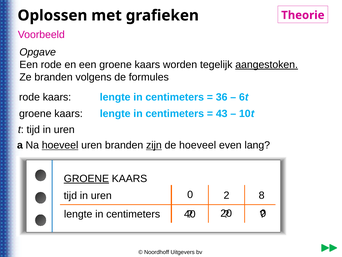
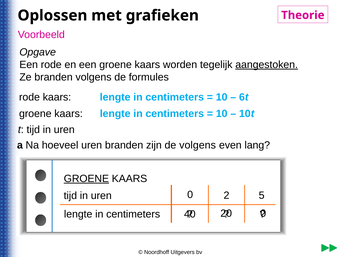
36: 36 -> 10 (222, 97)
43: 43 -> 10 (222, 113)
hoeveel underline: present -> none (60, 145)
zijn underline: present -> none (154, 145)
de hoeveel: hoeveel -> volgens (198, 145)
8: 8 -> 5 (262, 195)
